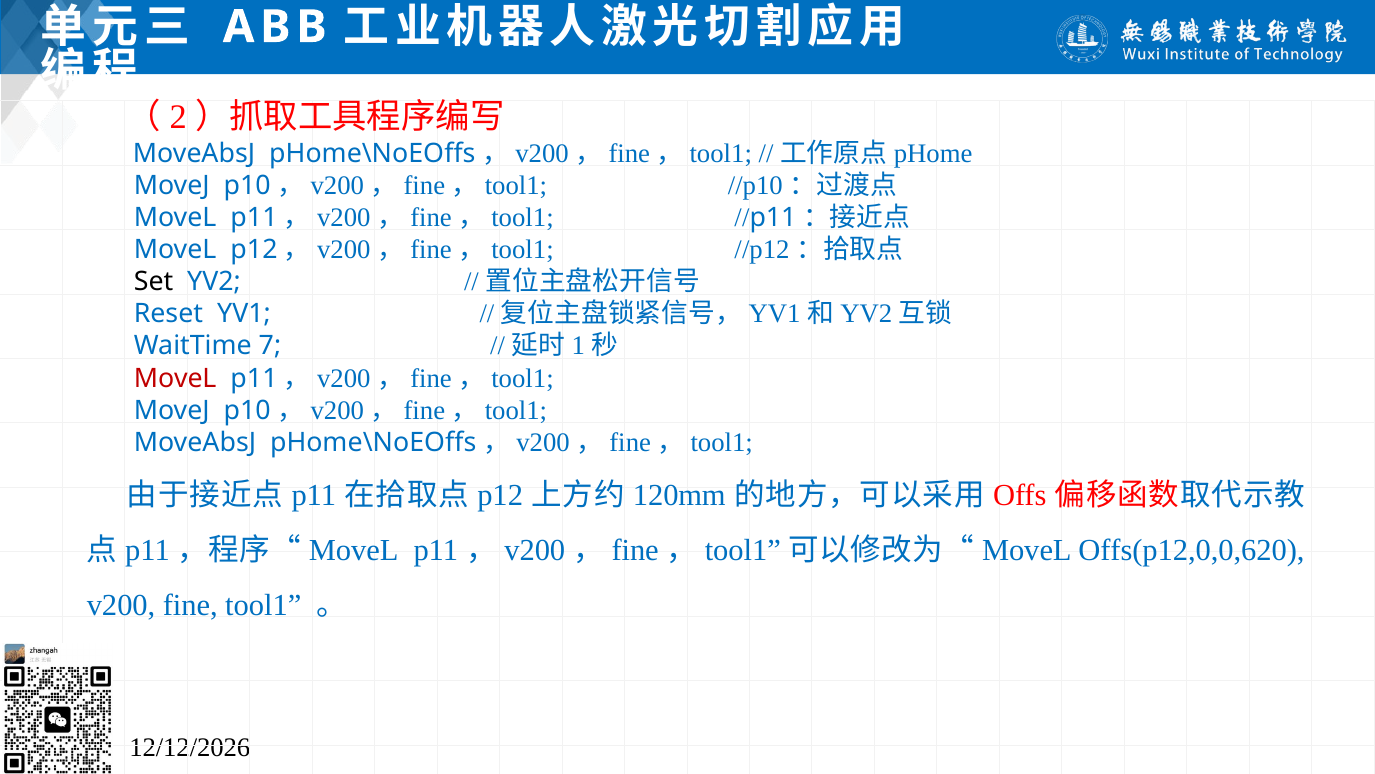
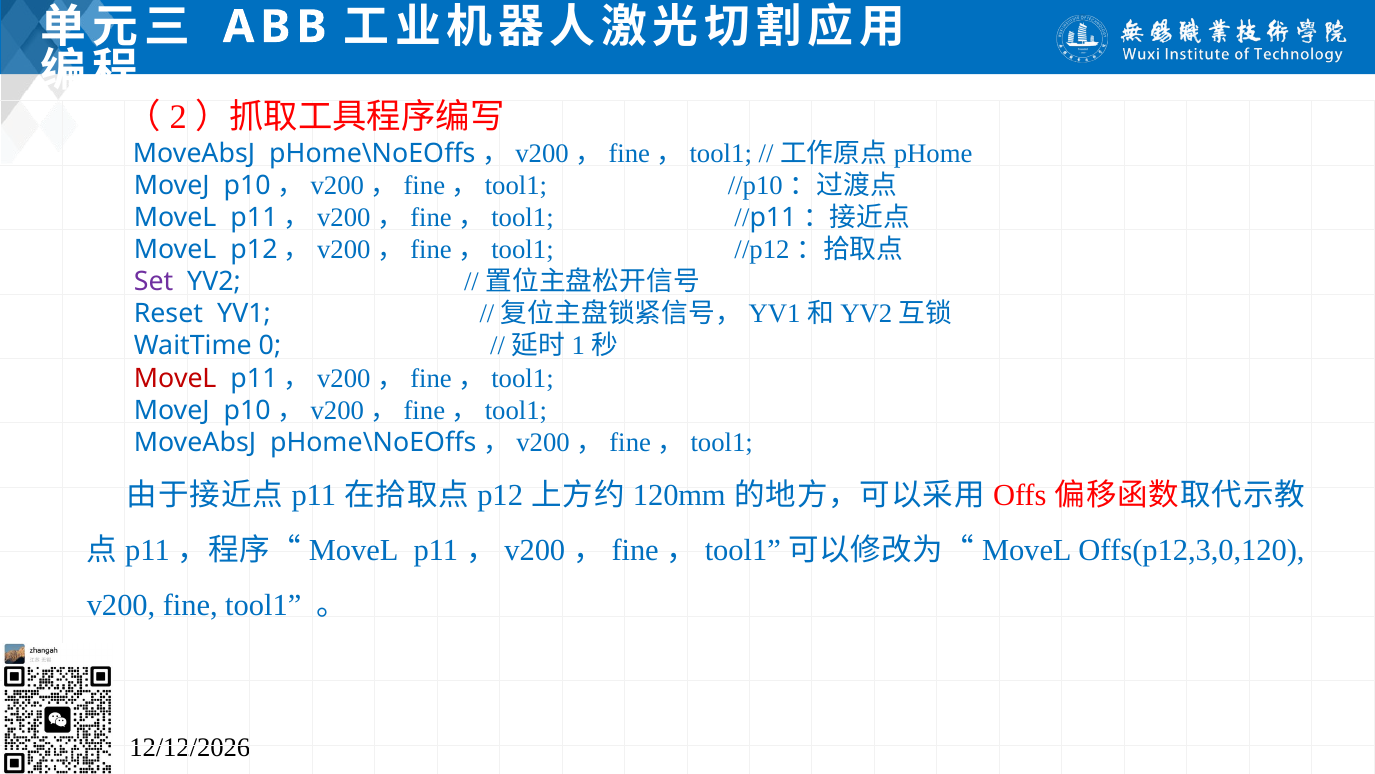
Set colour: black -> purple (154, 282)
7: 7 -> 0 (270, 346)
Offs(p12,0,0,620: Offs(p12,0,0,620 -> Offs(p12,3,0,120 (1191, 550)
